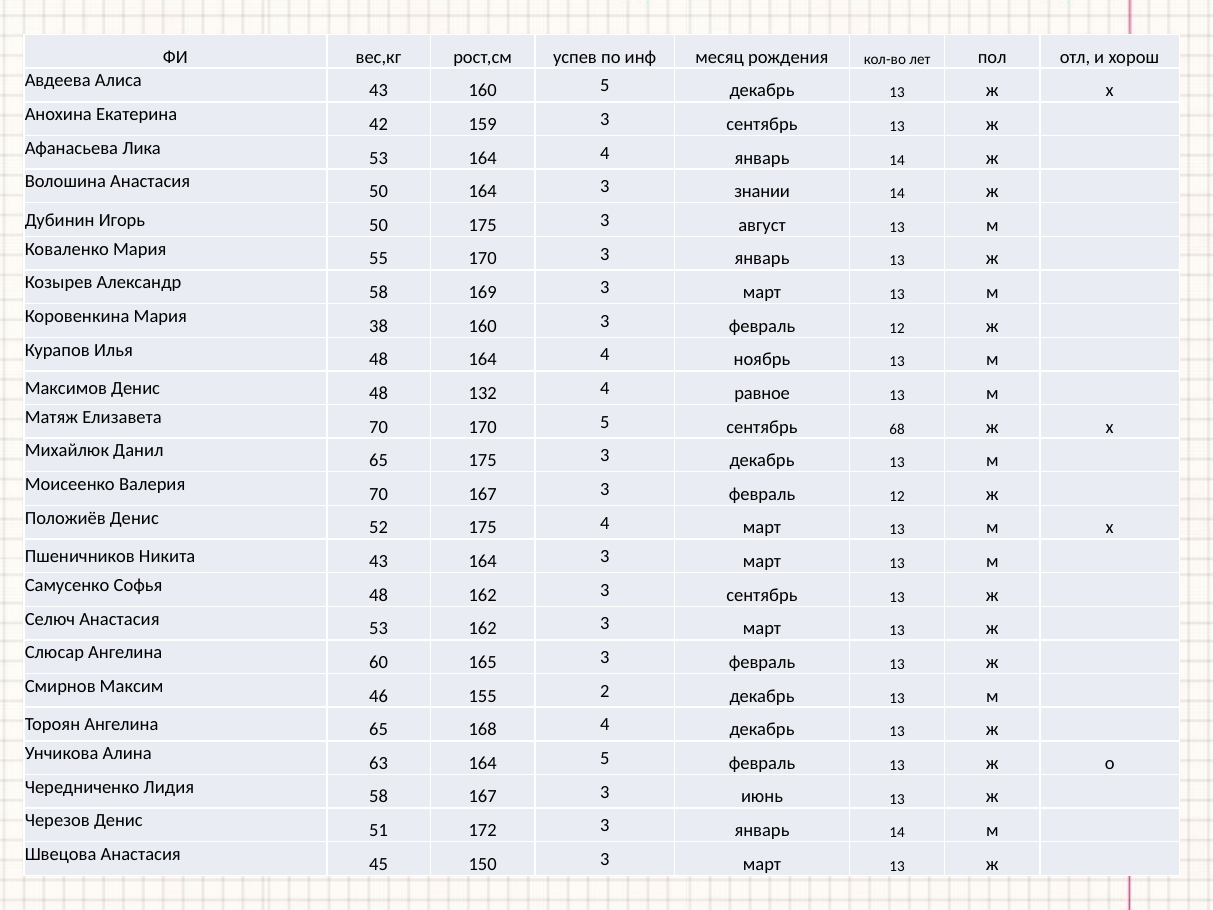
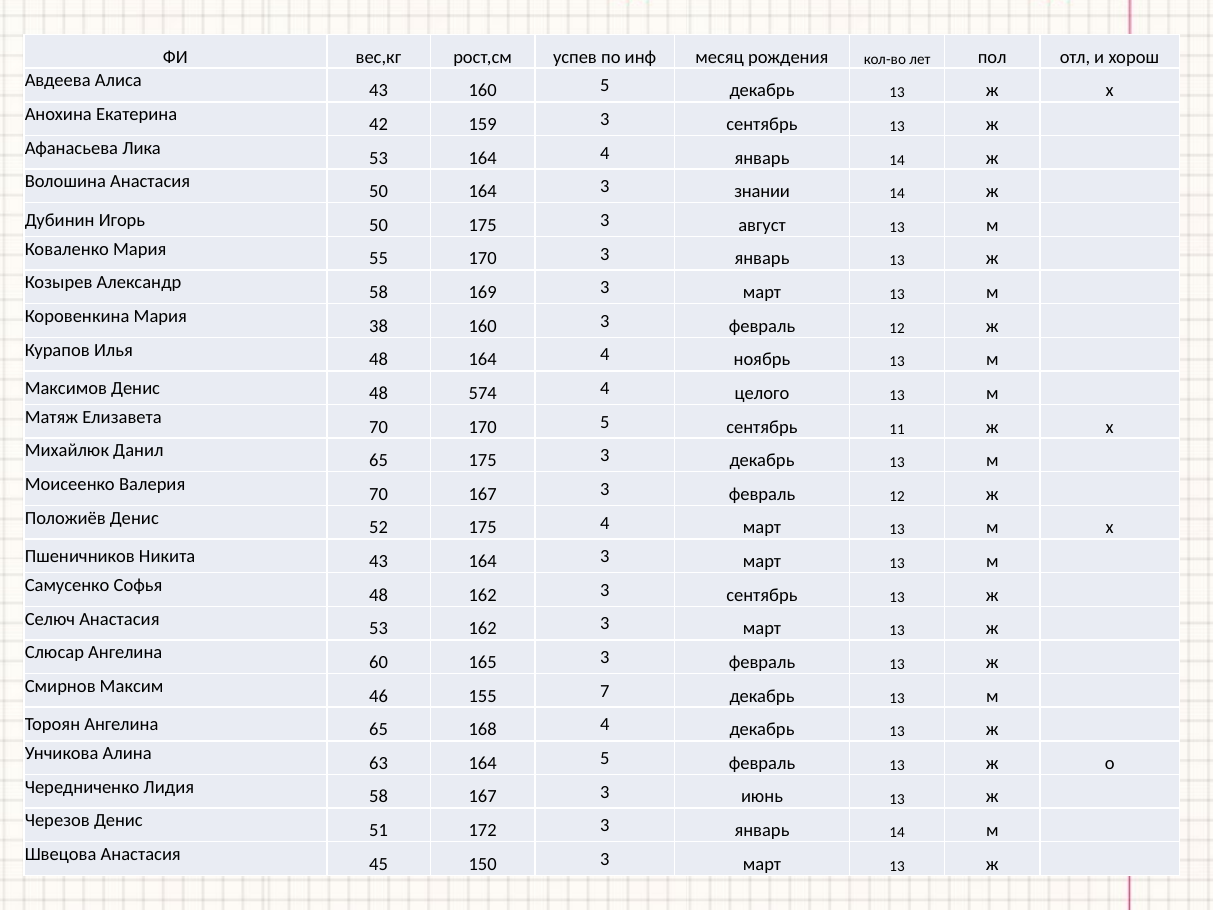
132: 132 -> 574 (483, 393)
равное: равное -> целого (762, 393)
68: 68 -> 11 (897, 429)
2: 2 -> 7 (605, 691)
